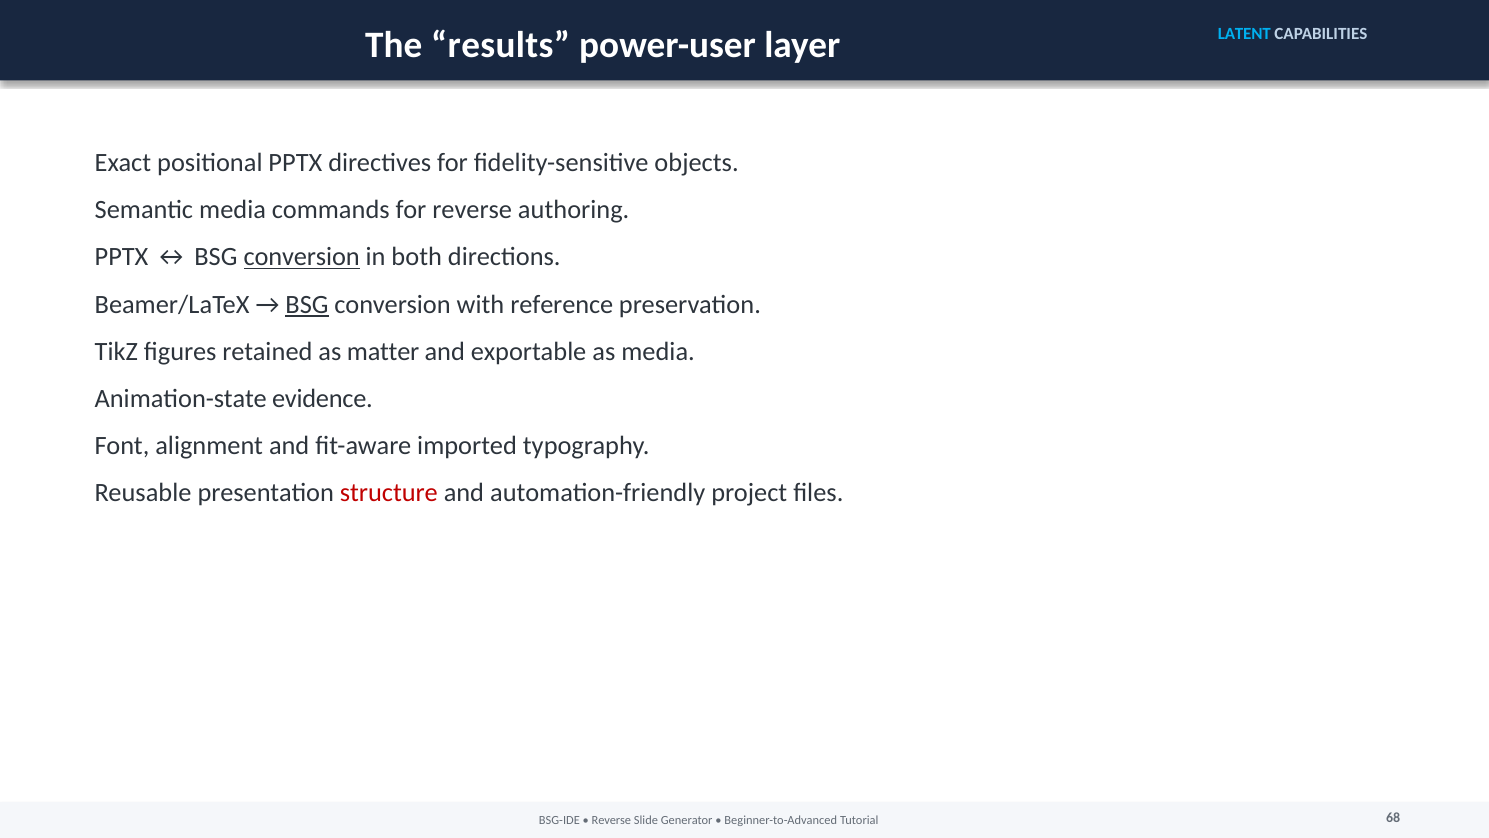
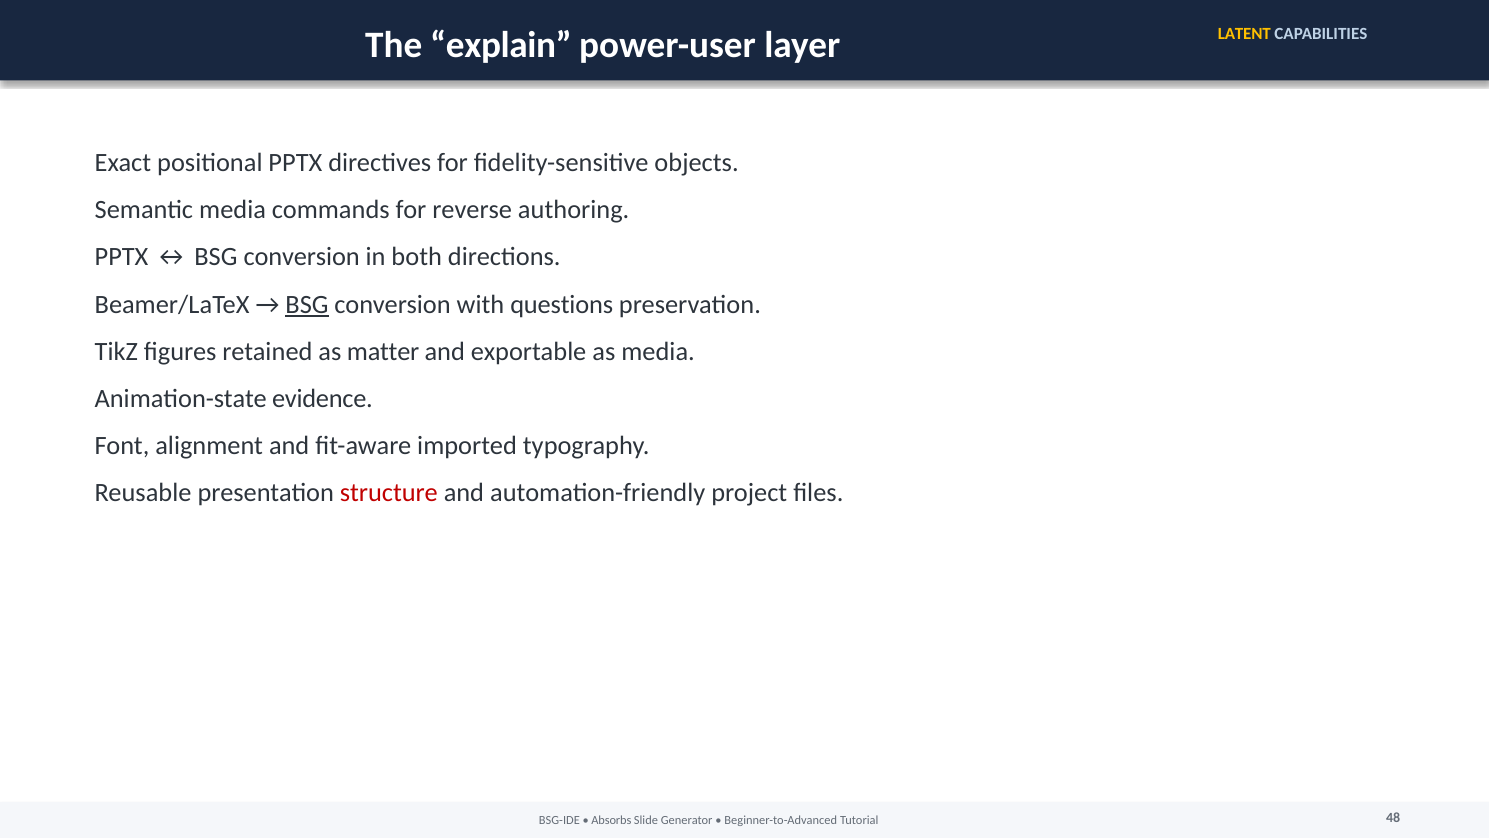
results: results -> explain (501, 45)
LATENT colour: light blue -> yellow (1244, 34)
conversion underline: present -> none (302, 257)
reference: reference -> questions (562, 304)
Reverse: Reverse -> Absorbs (611, 820)
68: 68 -> 48 (1393, 818)
